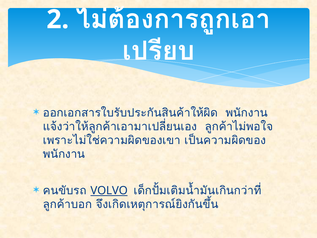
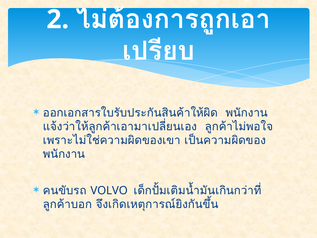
VOLVO underline: present -> none (109, 190)
